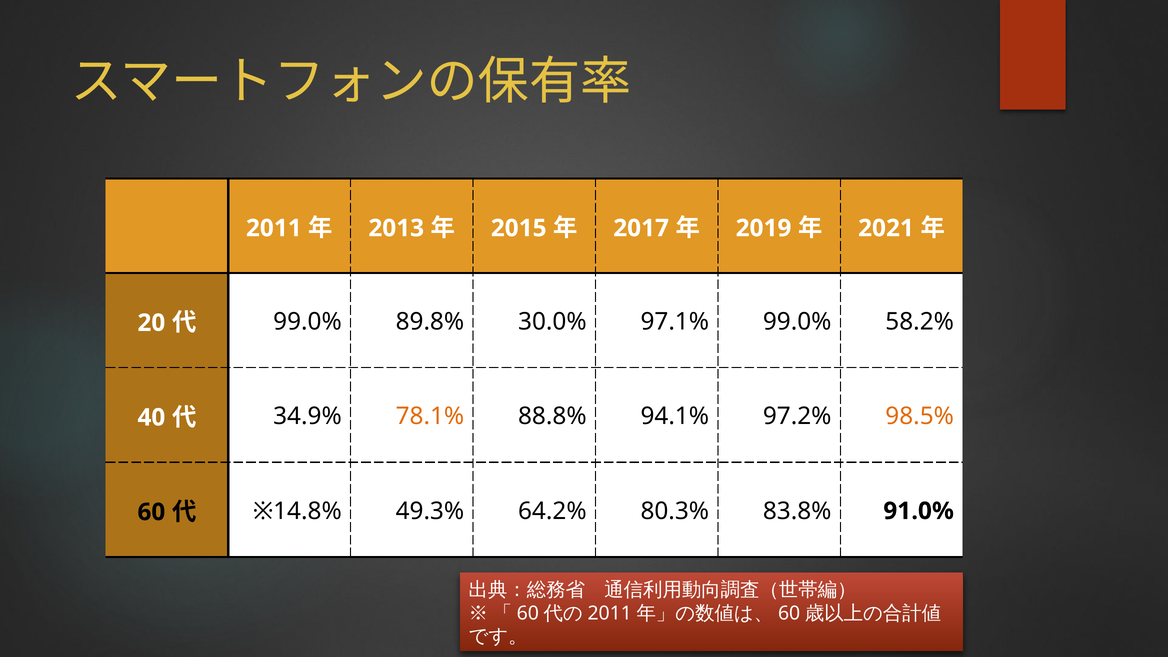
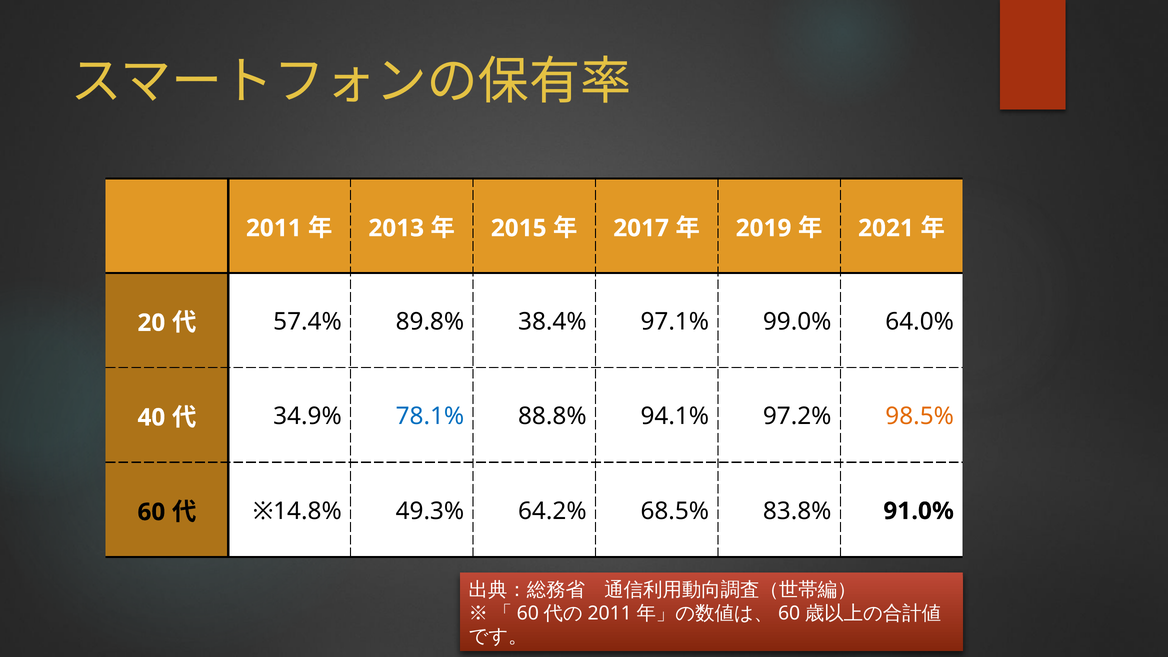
99.0%: 99.0% -> 57.4% (307, 322)
30.0%: 30.0% -> 38.4% (552, 322)
58.2%: 58.2% -> 64.0% (920, 322)
78.1% colour: orange -> blue (430, 416)
80.3%: 80.3% -> 68.5% (675, 511)
